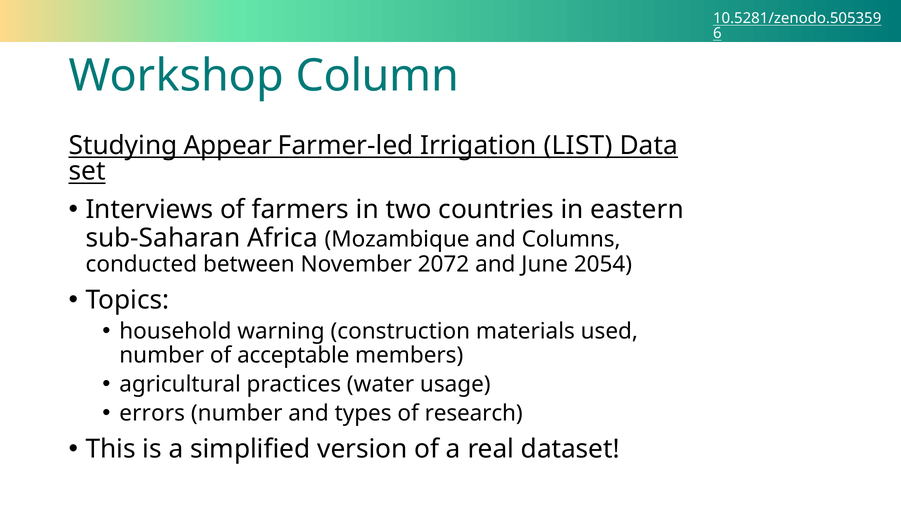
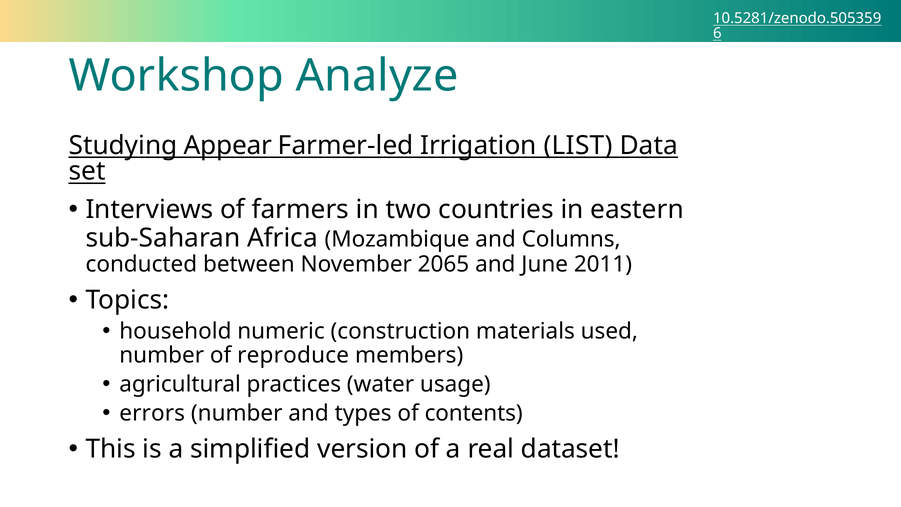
Column: Column -> Analyze (377, 76)
2072: 2072 -> 2065 (444, 264)
2054: 2054 -> 2011 (603, 264)
warning: warning -> numeric (281, 331)
acceptable: acceptable -> reproduce (293, 355)
research: research -> contents (474, 413)
